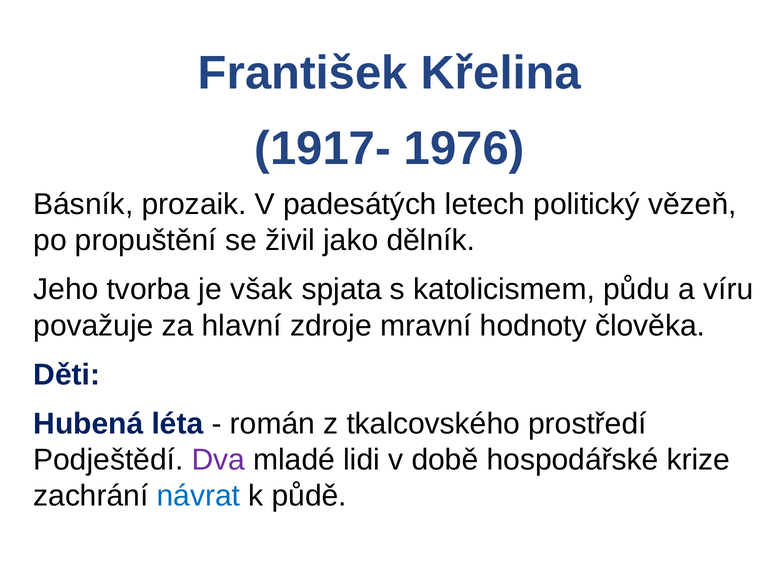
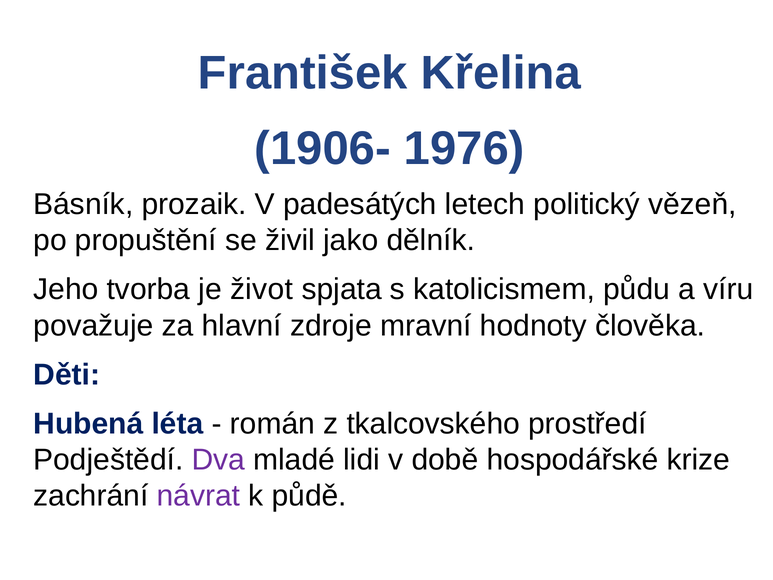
1917-: 1917- -> 1906- (323, 149)
však: však -> život (262, 289)
návrat colour: blue -> purple (198, 496)
